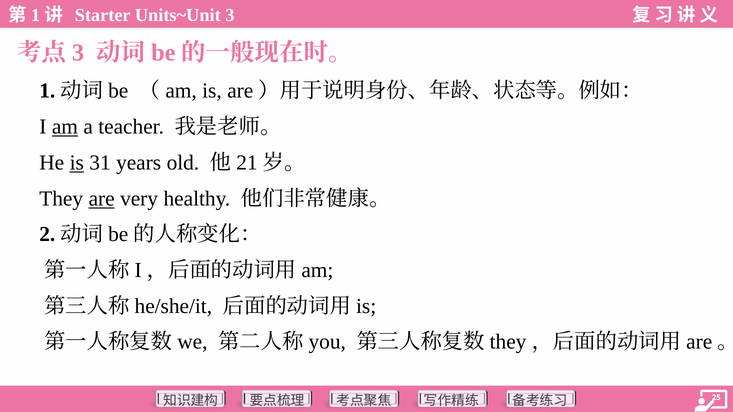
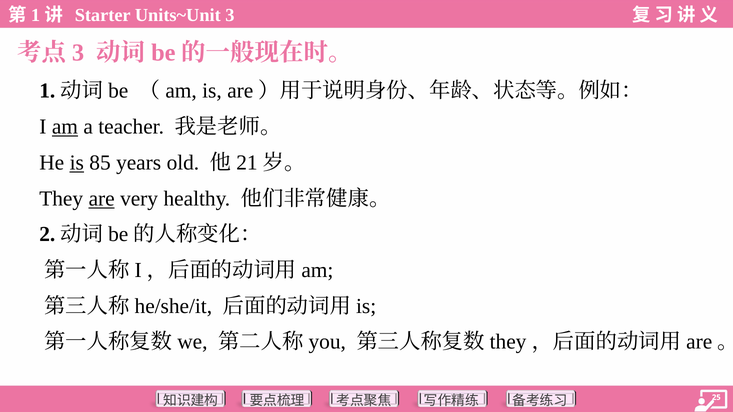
31: 31 -> 85 (100, 163)
